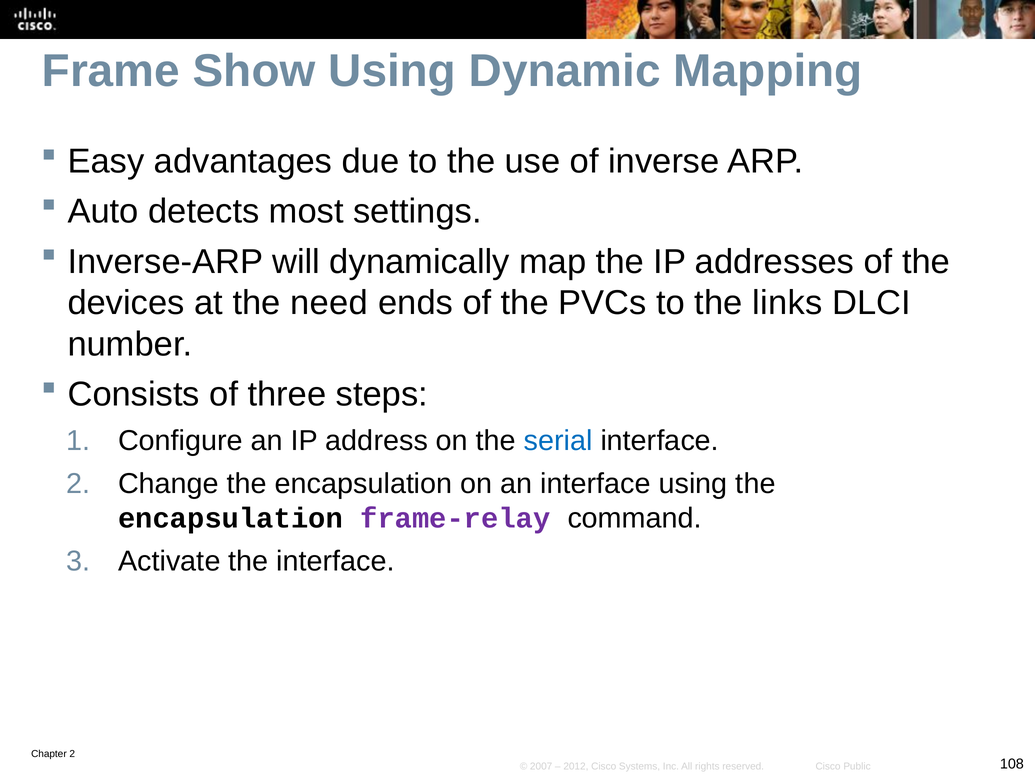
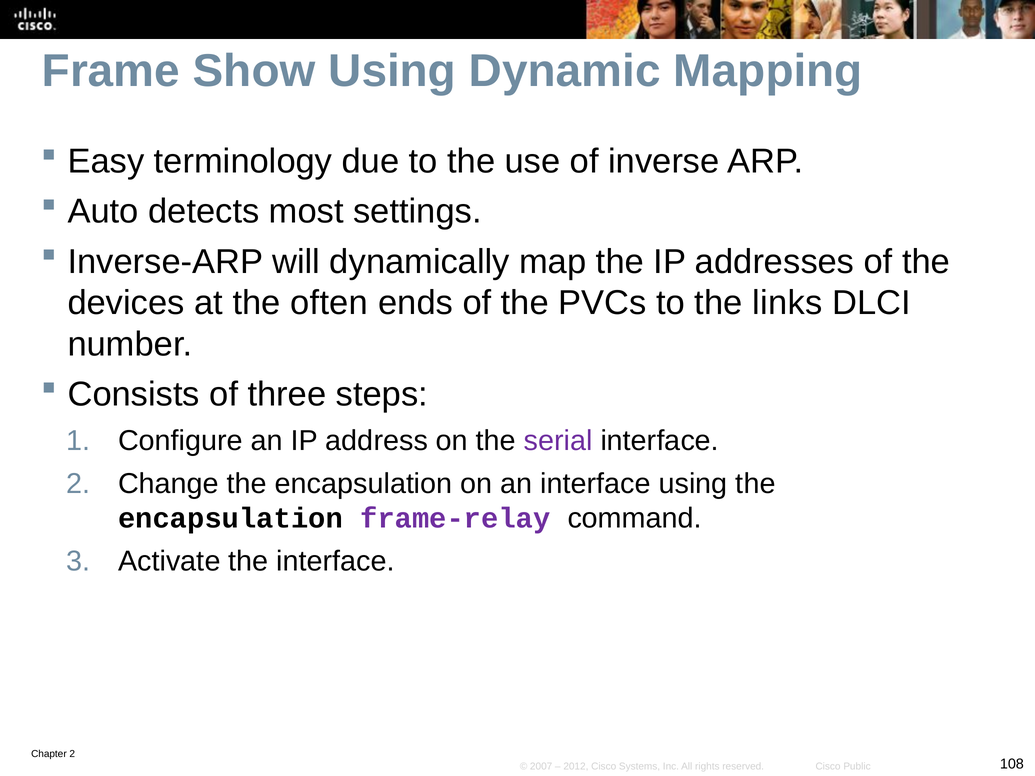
advantages: advantages -> terminology (243, 162)
need: need -> often (329, 303)
serial colour: blue -> purple (558, 441)
